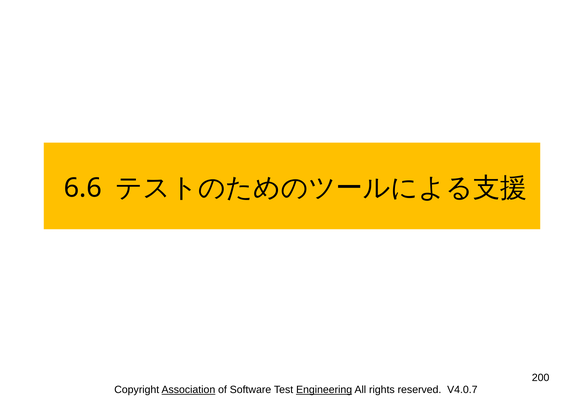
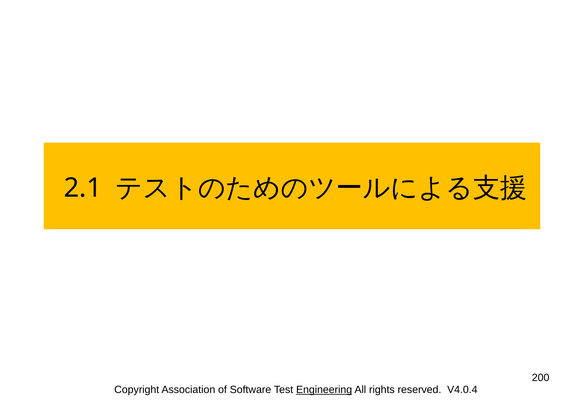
6.6: 6.6 -> 2.1 (83, 188)
Association underline: present -> none (188, 390)
V4.0.7: V4.0.7 -> V4.0.4 (462, 390)
